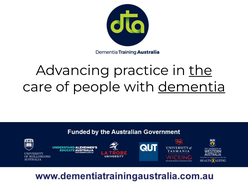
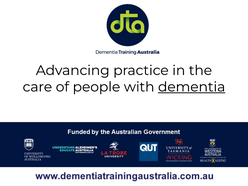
the underline: present -> none (200, 70)
